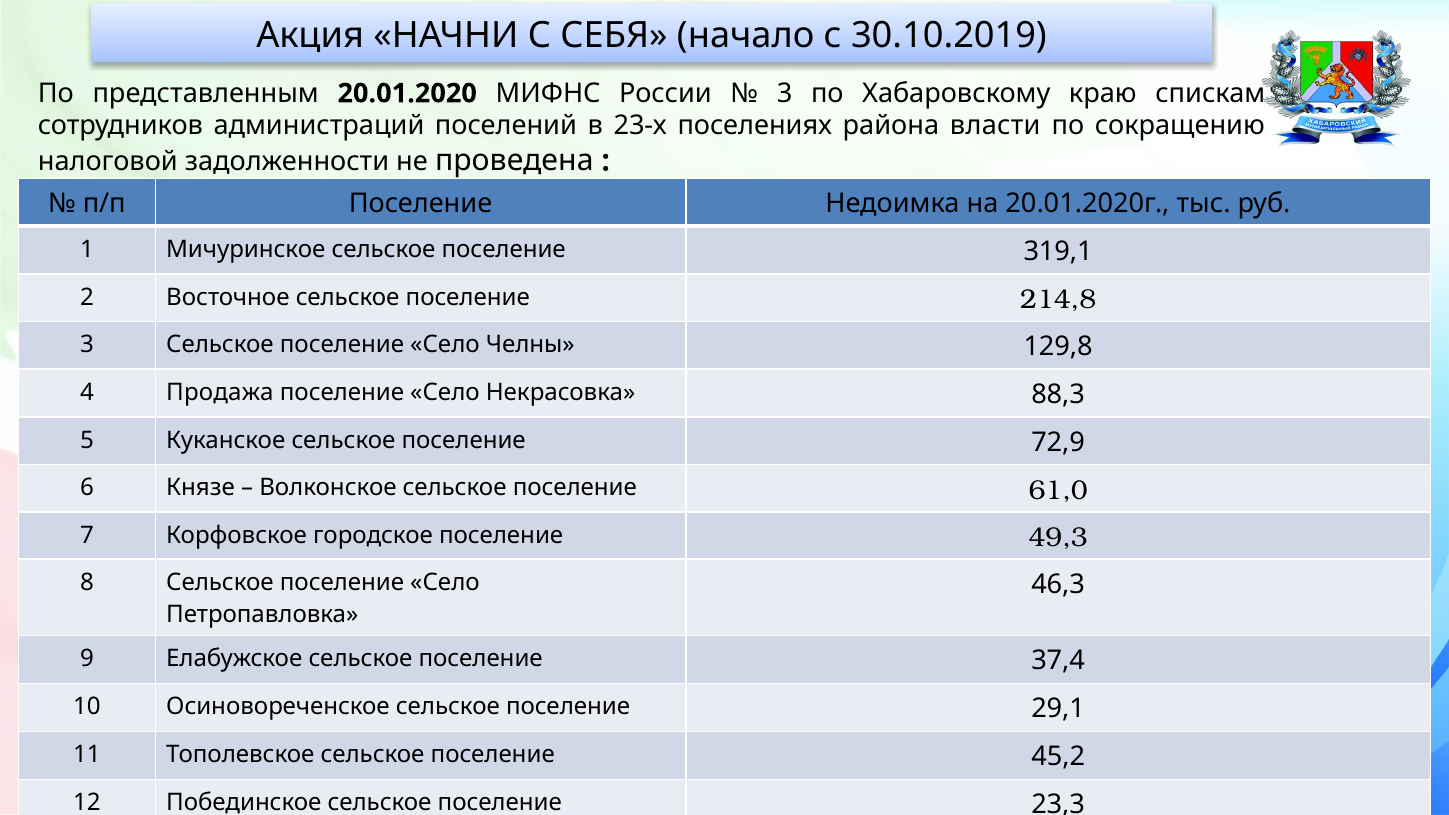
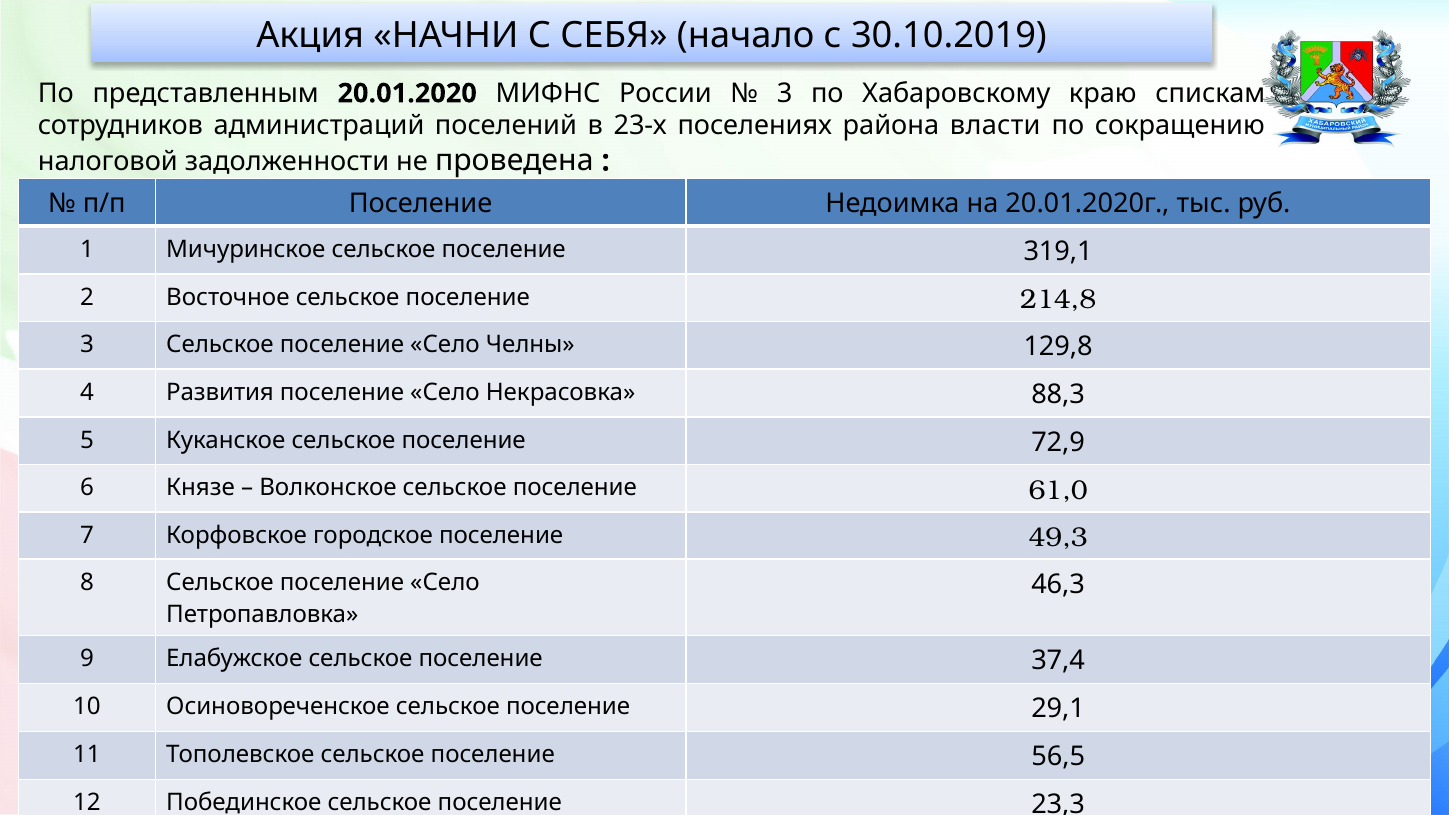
Продажа: Продажа -> Развития (220, 392)
45,2: 45,2 -> 56,5 (1058, 757)
